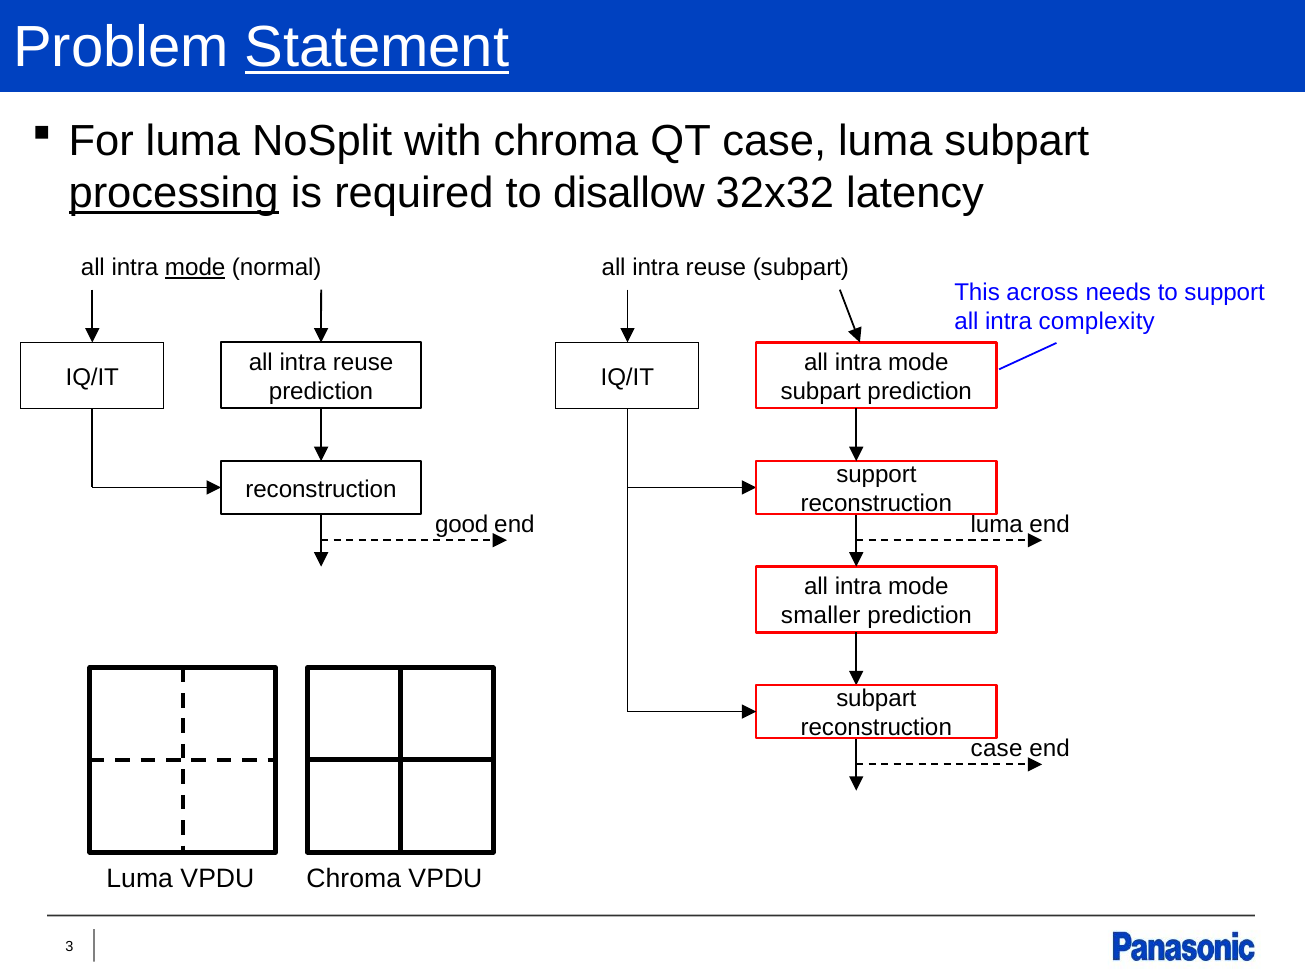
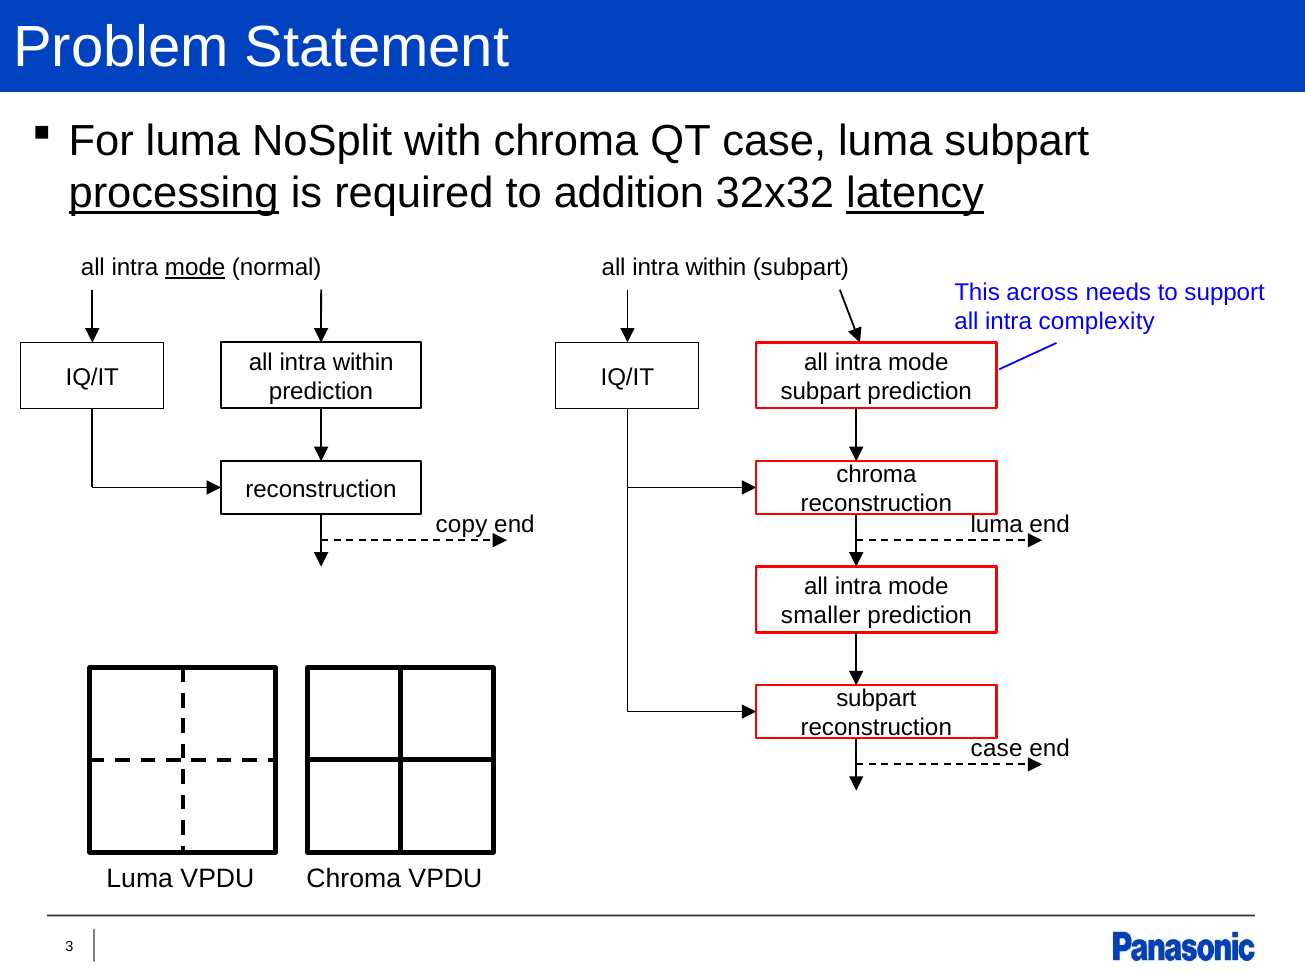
Statement underline: present -> none (377, 48)
disallow: disallow -> addition (629, 194)
latency underline: none -> present (915, 194)
normal all intra reuse: reuse -> within (716, 267)
reuse: reuse -> within (363, 362)
support: support -> chroma (876, 474)
good: good -> copy (461, 524)
